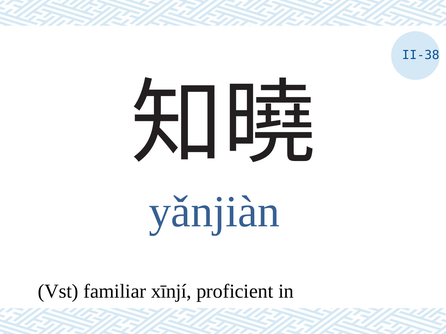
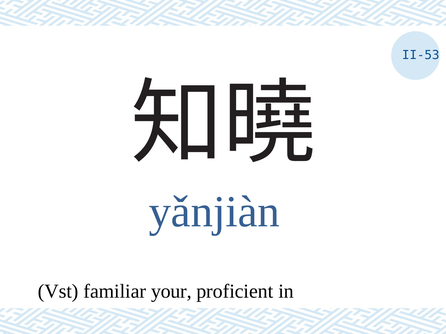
II-38: II-38 -> II-53 (421, 55)
xīnjí: xīnjí -> your (171, 292)
